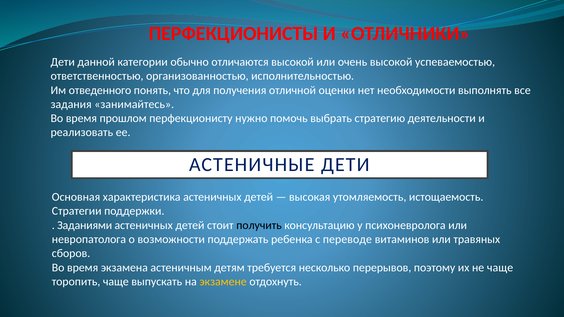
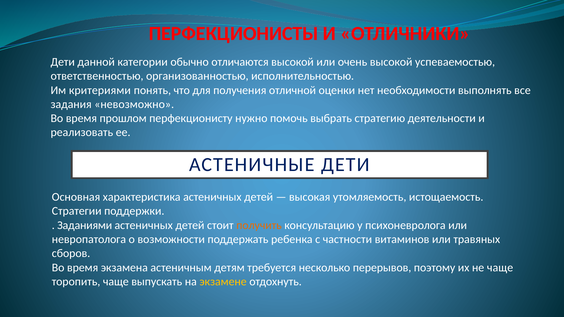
отведенного: отведенного -> критериями (100, 90)
занимайтесь: занимайтесь -> невозможно (134, 104)
получить colour: black -> orange (259, 225)
переводе: переводе -> частности (347, 239)
